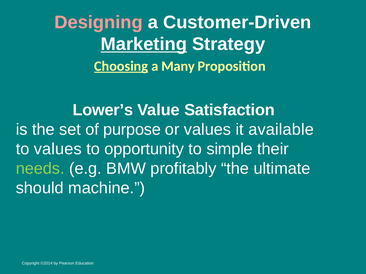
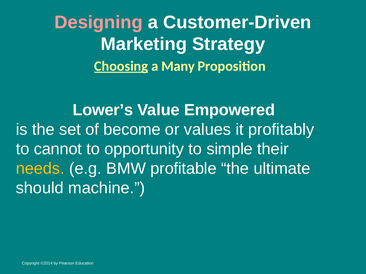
Marketing underline: present -> none (144, 44)
Satisfaction: Satisfaction -> Empowered (230, 110)
purpose: purpose -> become (132, 130)
available: available -> profitably (281, 130)
to values: values -> cannot (58, 149)
needs colour: light green -> yellow (40, 169)
profitably: profitably -> profitable (184, 169)
